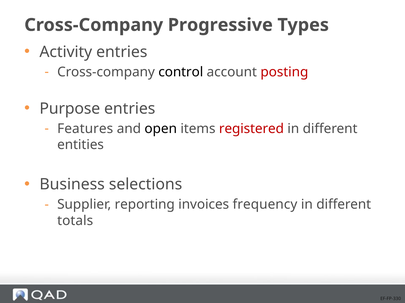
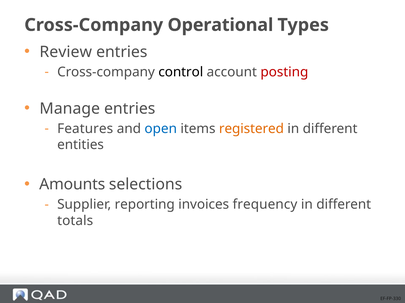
Progressive: Progressive -> Operational (220, 25)
Activity: Activity -> Review (66, 52)
Purpose: Purpose -> Manage (70, 109)
open colour: black -> blue (161, 129)
registered colour: red -> orange (251, 129)
Business: Business -> Amounts (72, 185)
